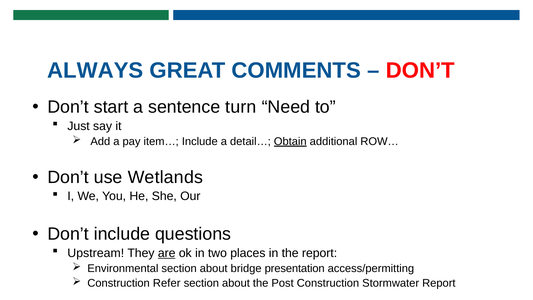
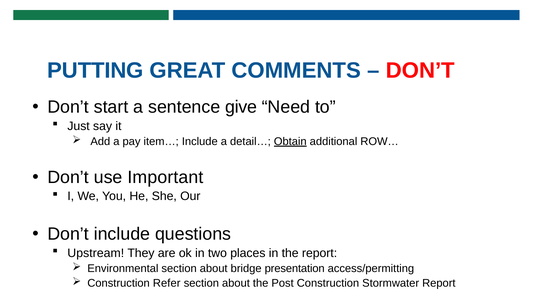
ALWAYS: ALWAYS -> PUTTING (95, 70)
turn: turn -> give (241, 107)
Wetlands: Wetlands -> Important (165, 177)
are underline: present -> none (167, 253)
